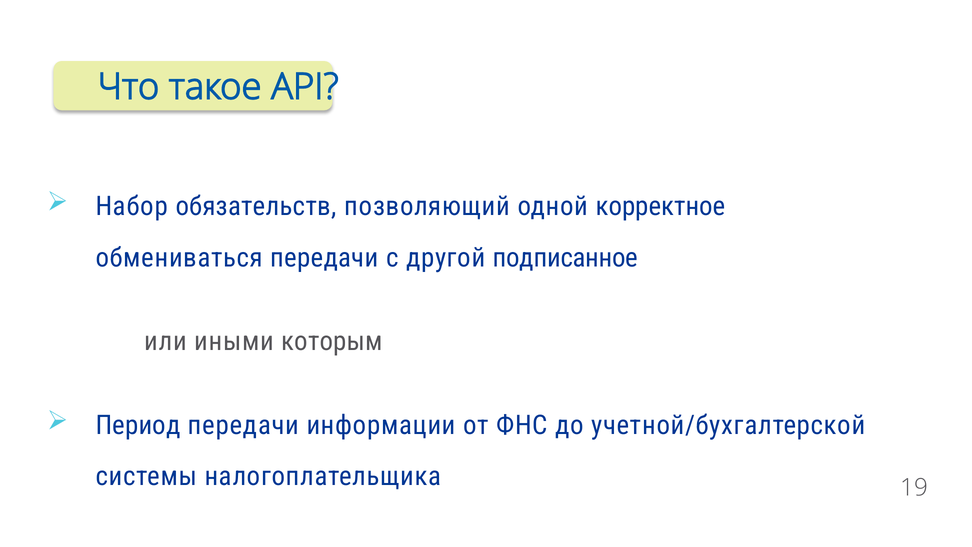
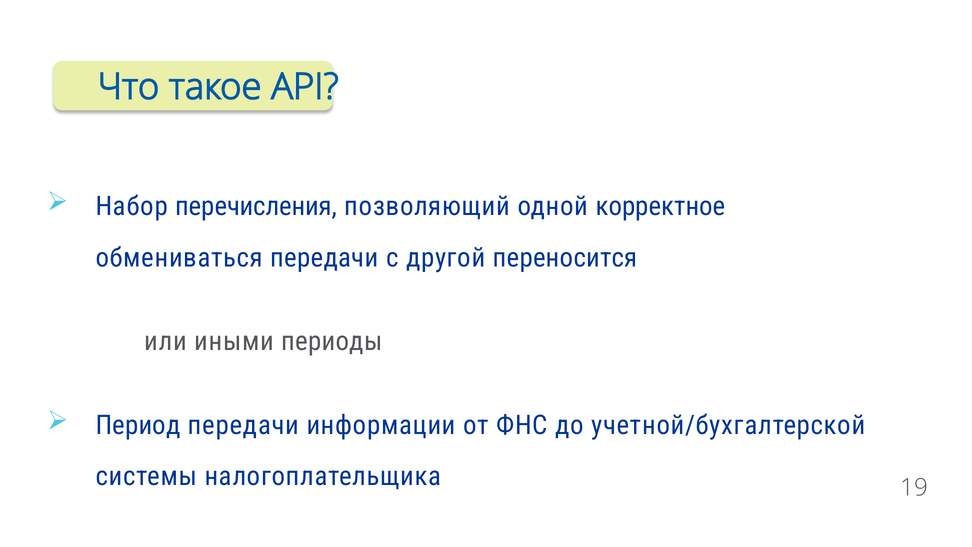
обязательств: обязательств -> перечисления (256, 206)
подписанное: подписанное -> переносится (565, 258)
которым: которым -> периоды (332, 341)
